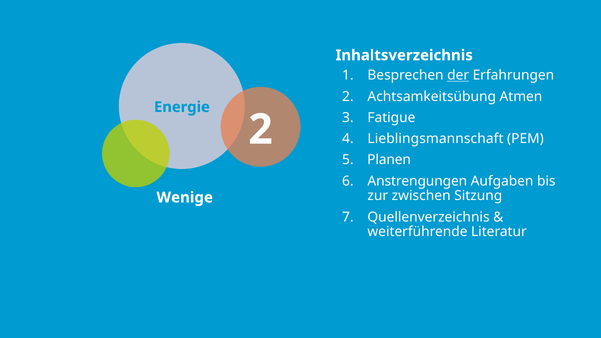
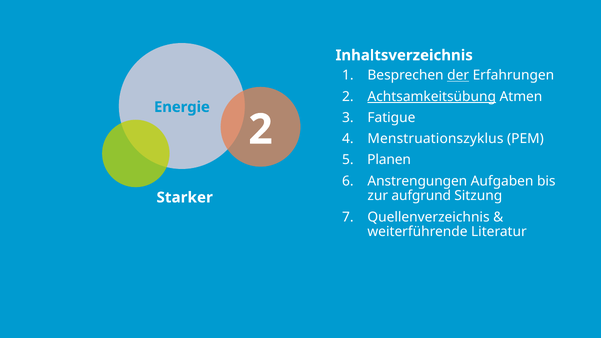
Achtsamkeitsübung underline: none -> present (432, 97)
Lieblingsmannschaft: Lieblingsmannschaft -> Menstruationszyklus (435, 139)
zwischen: zwischen -> aufgrund (421, 196)
Wenige: Wenige -> Starker (185, 198)
